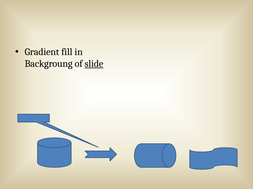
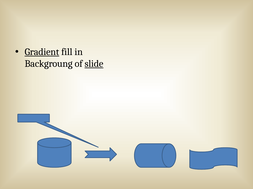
Gradient underline: none -> present (42, 52)
